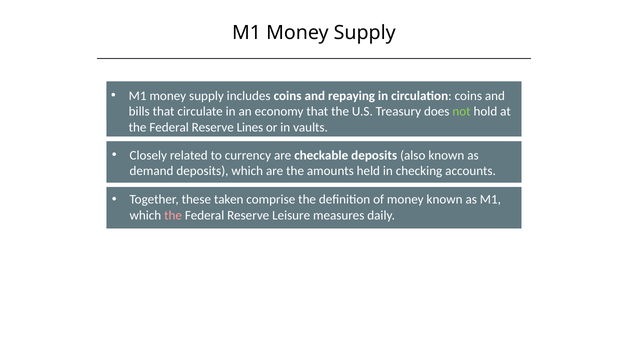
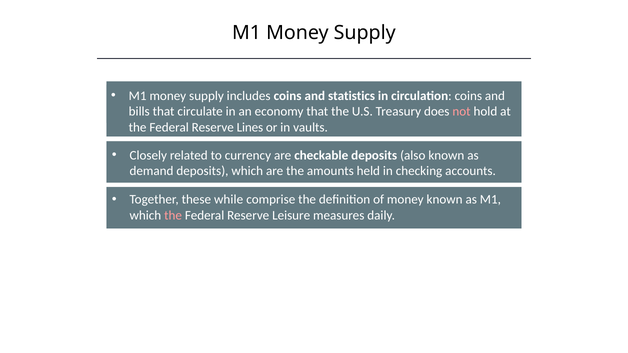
repaying: repaying -> statistics (352, 96)
not colour: light green -> pink (462, 112)
taken: taken -> while (229, 200)
